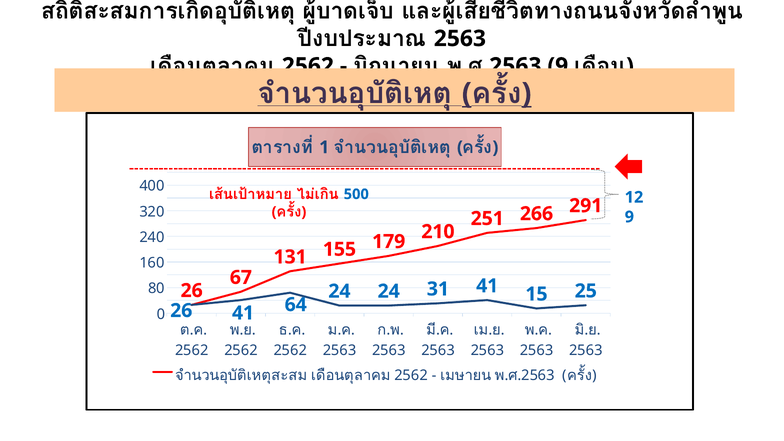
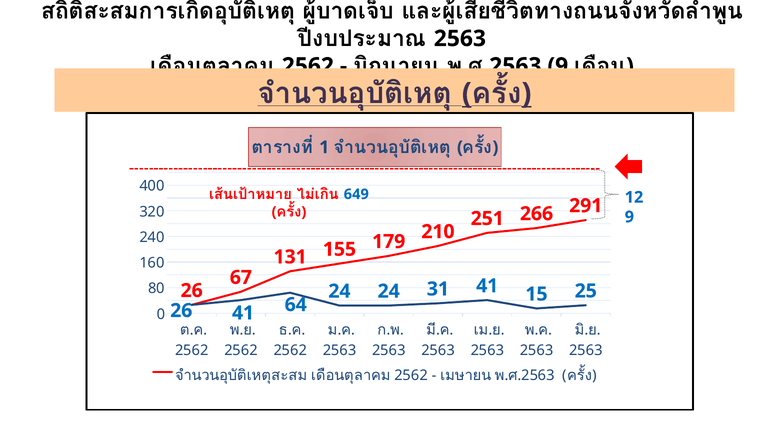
500: 500 -> 649 (356, 194)
